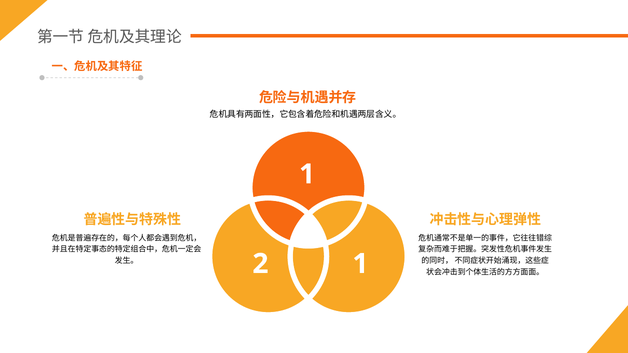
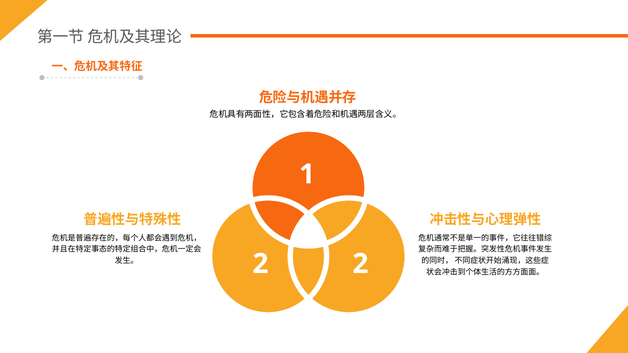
2 1: 1 -> 2 (360, 264)
